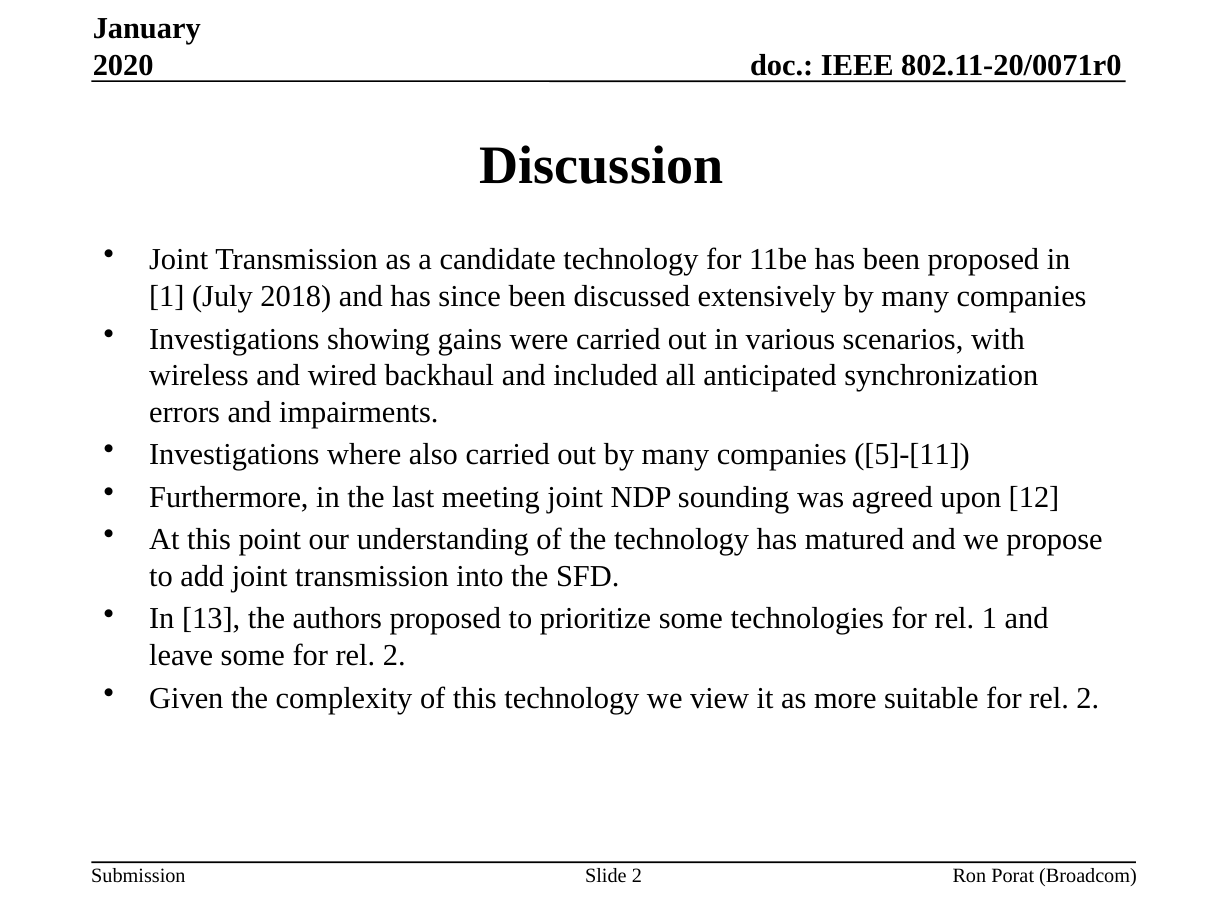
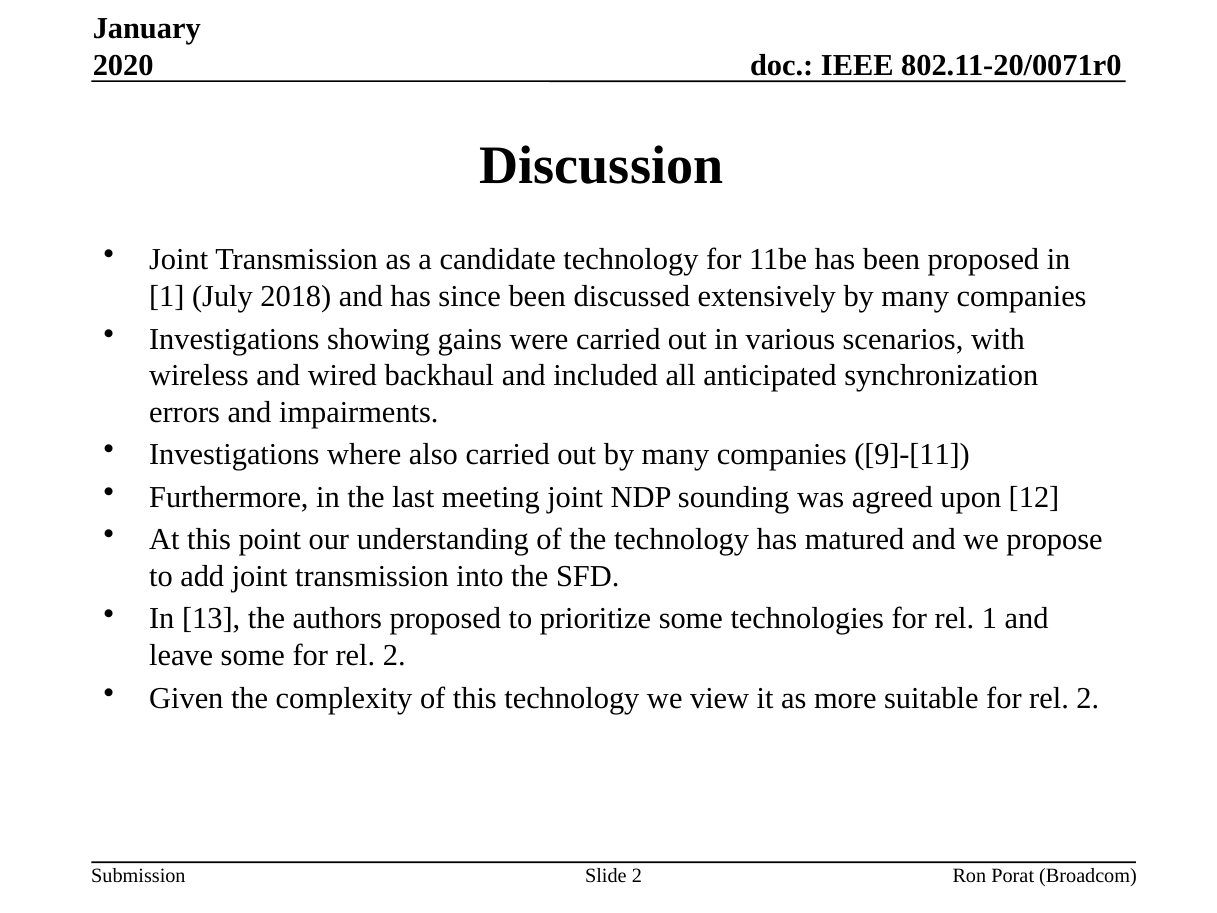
5]-[11: 5]-[11 -> 9]-[11 (912, 454)
